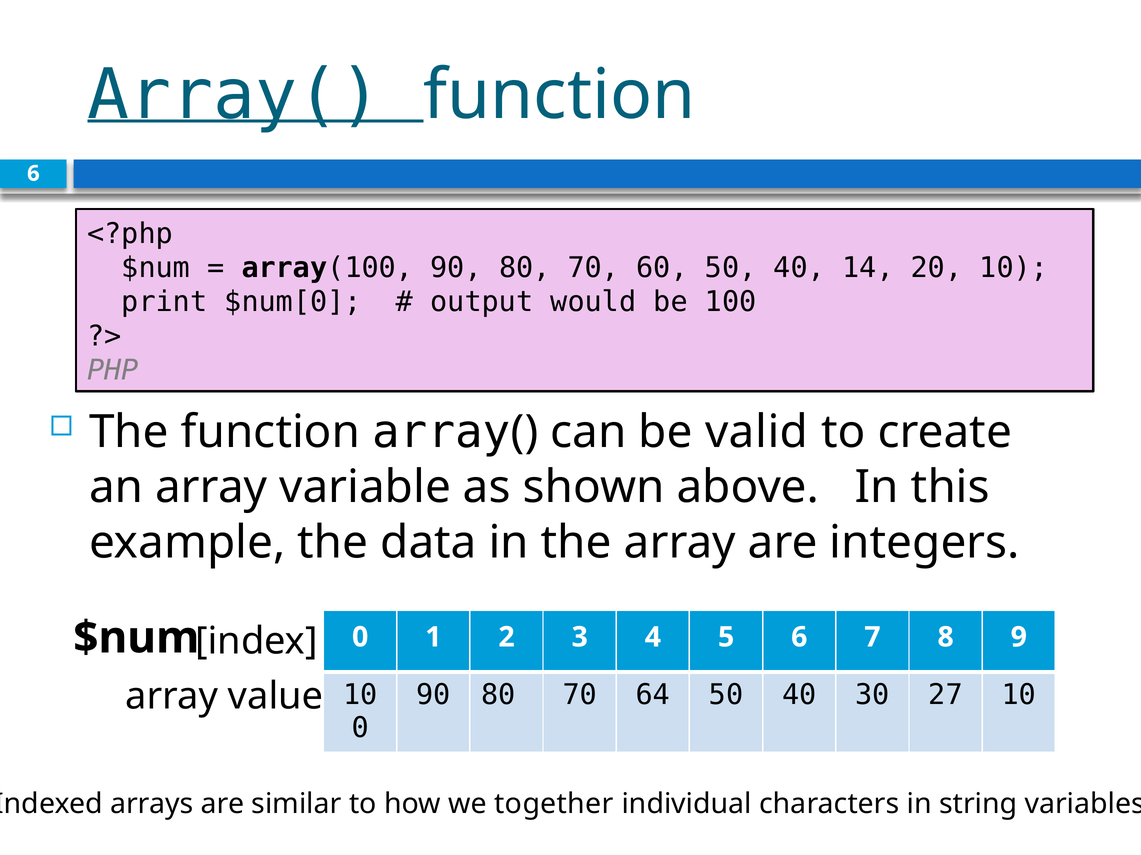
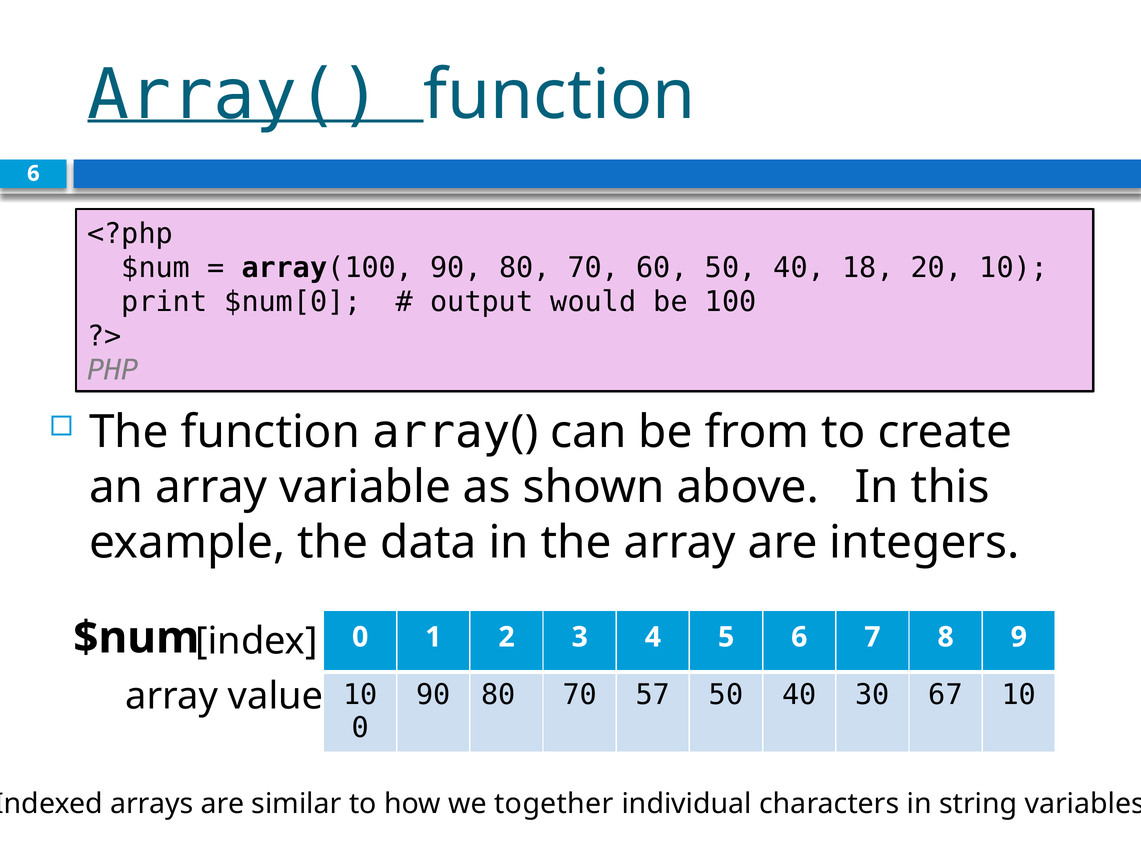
14: 14 -> 18 (868, 268)
valid: valid -> from (757, 433)
64: 64 -> 57 (653, 695)
27: 27 -> 67 (946, 695)
